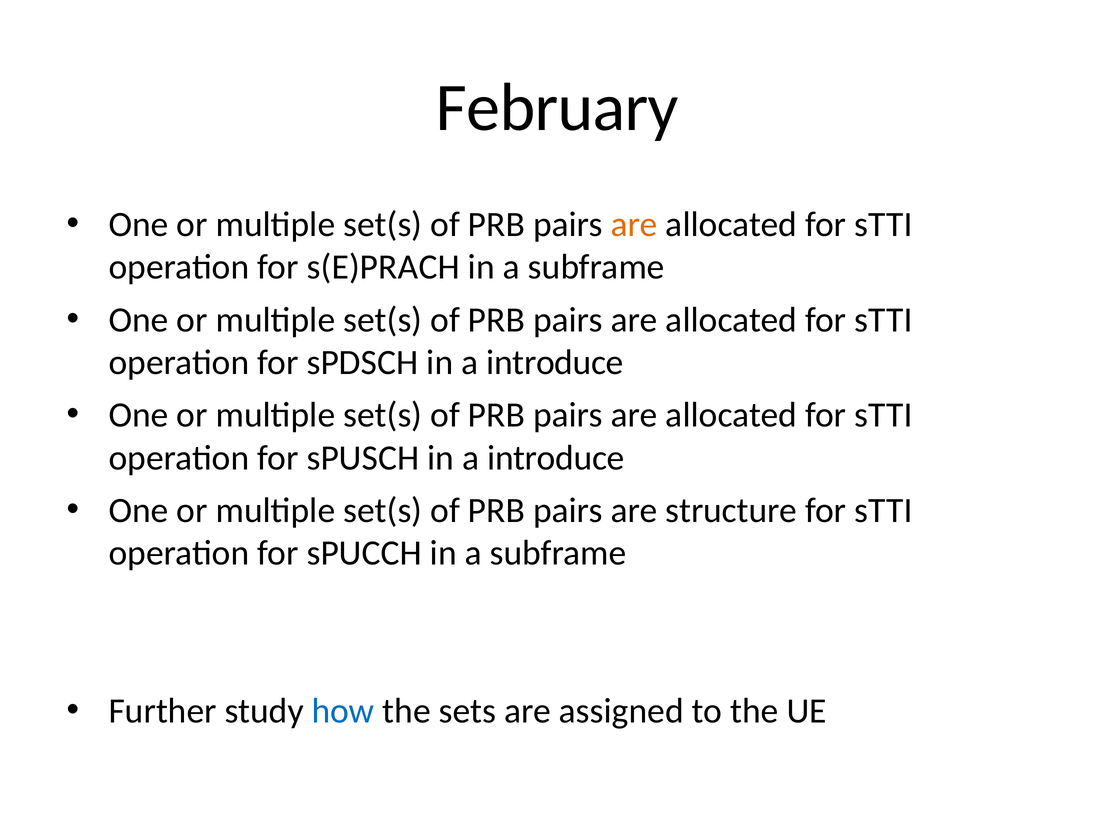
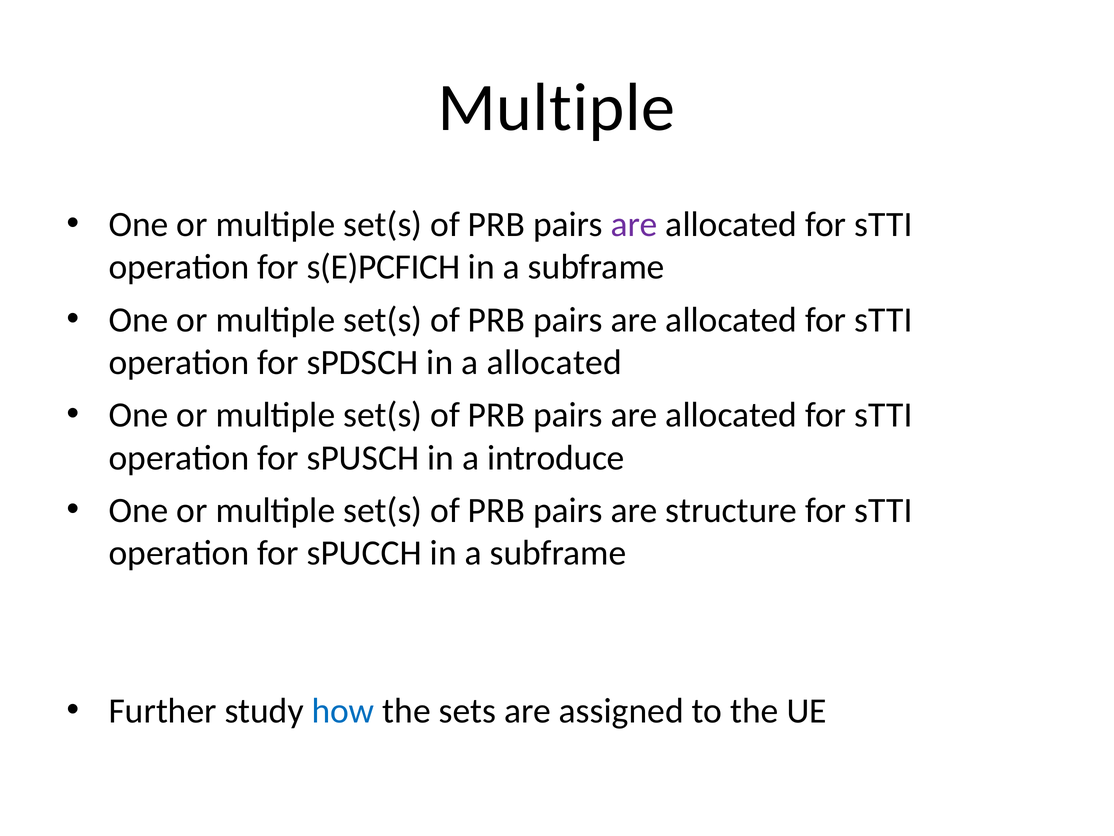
February: February -> Multiple (556, 108)
are colour: orange -> purple (634, 224)
s(E)PRACH: s(E)PRACH -> s(E)PCFICH (383, 267)
sPDSCH in a introduce: introduce -> allocated (555, 362)
